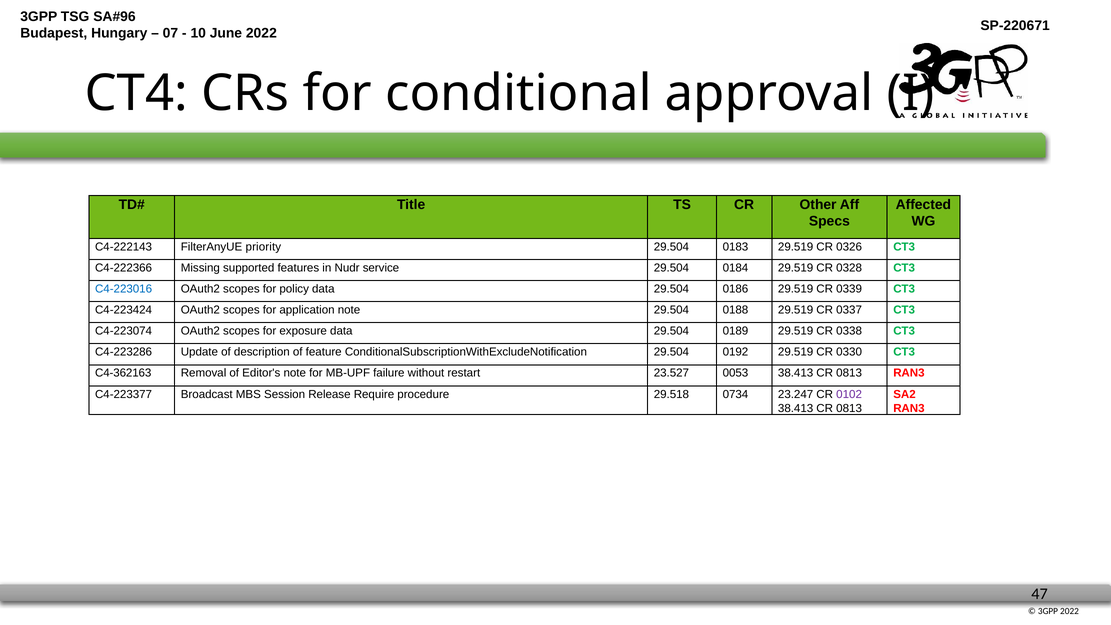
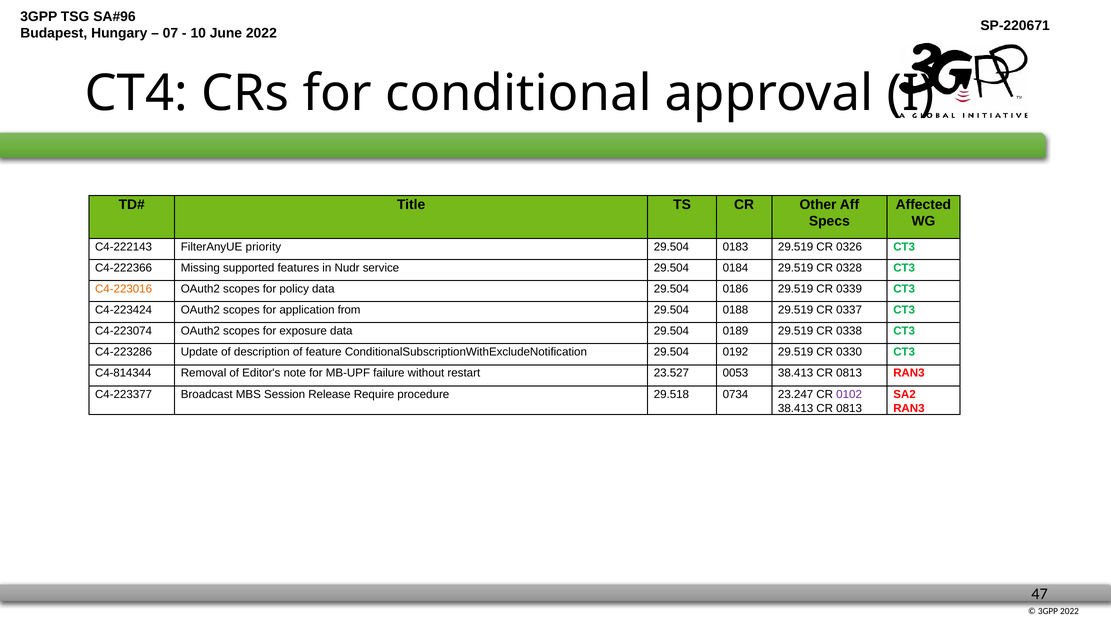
C4-223016 colour: blue -> orange (124, 289)
application note: note -> from (349, 310)
C4-362163: C4-362163 -> C4-814344 (123, 373)
